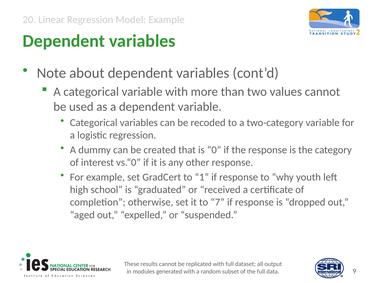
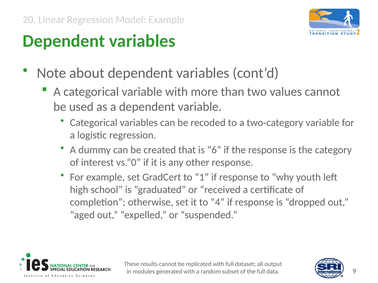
0: 0 -> 6 (214, 150)
7: 7 -> 4 (218, 203)
